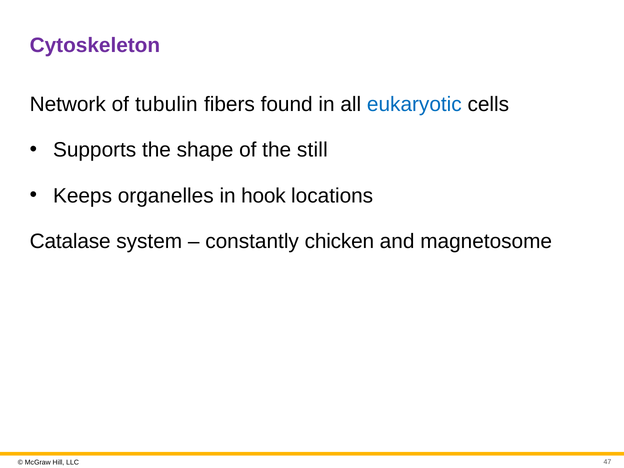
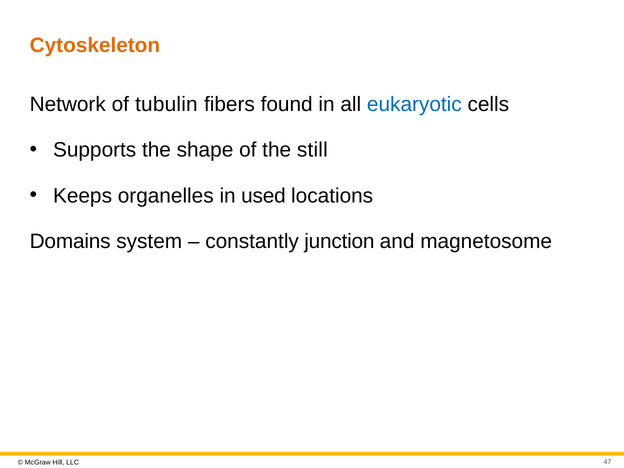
Cytoskeleton colour: purple -> orange (95, 45)
hook: hook -> used (263, 196)
Catalase: Catalase -> Domains (70, 241)
chicken: chicken -> junction (339, 241)
